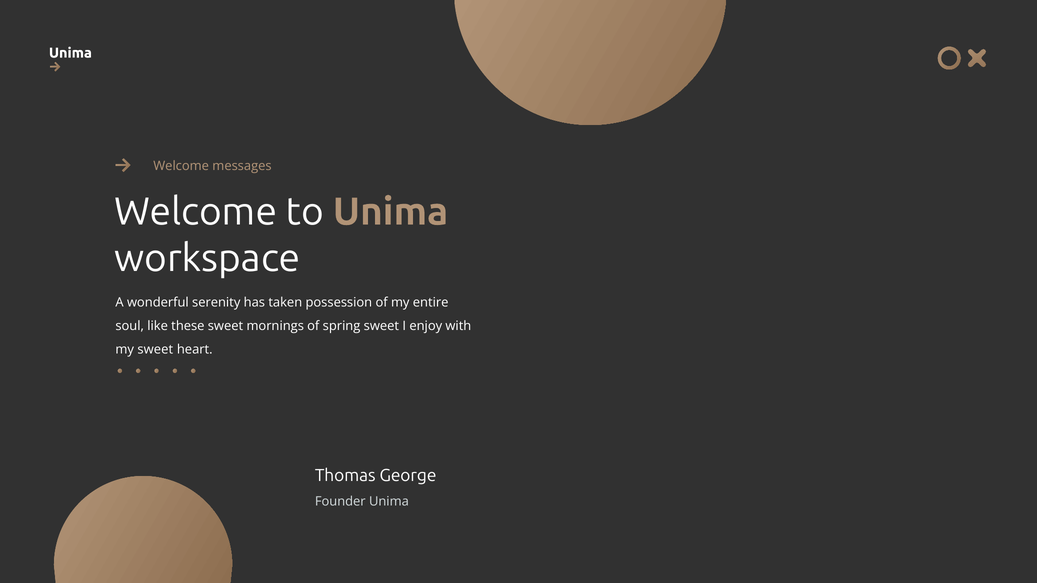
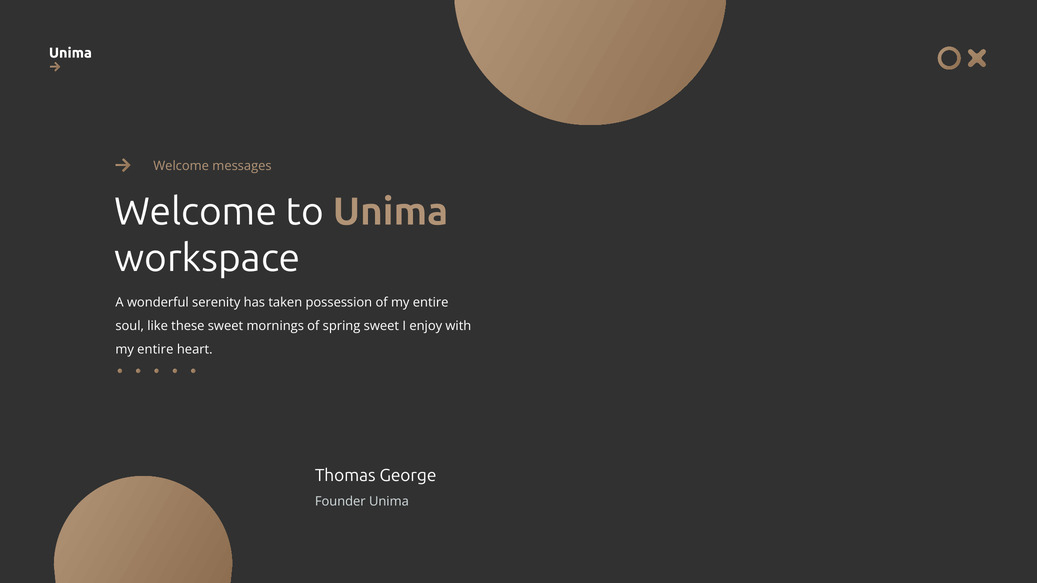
sweet: sweet -> entire (155, 349)
